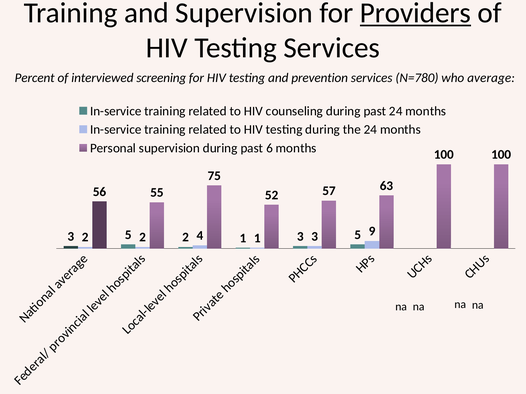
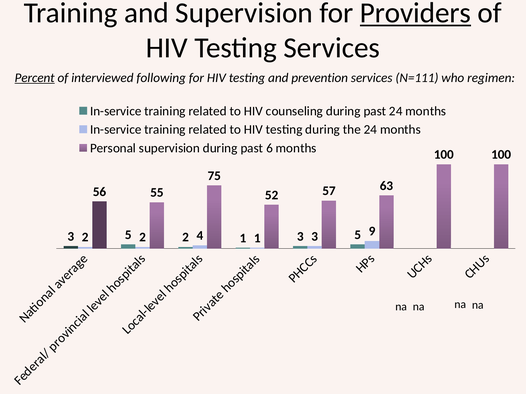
Percent underline: none -> present (35, 78)
screening: screening -> following (161, 78)
N=780: N=780 -> N=111 (417, 78)
average: average -> regimen (491, 78)
